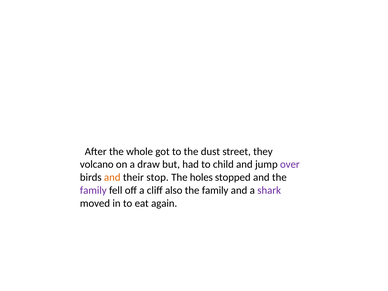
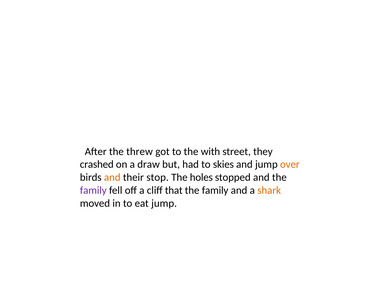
whole: whole -> threw (140, 151)
dust: dust -> with (210, 151)
volcano: volcano -> crashed (97, 164)
child: child -> skies (223, 164)
over colour: purple -> orange (290, 164)
also: also -> that (174, 190)
shark colour: purple -> orange (269, 190)
eat again: again -> jump (164, 203)
